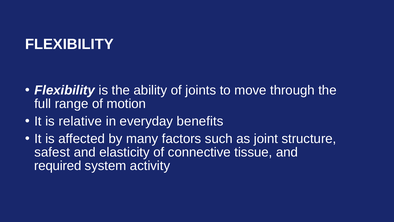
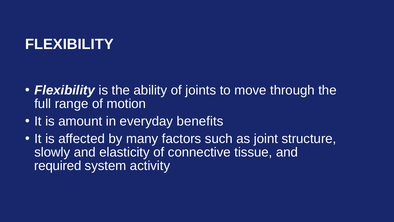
relative: relative -> amount (80, 121)
safest: safest -> slowly (52, 152)
